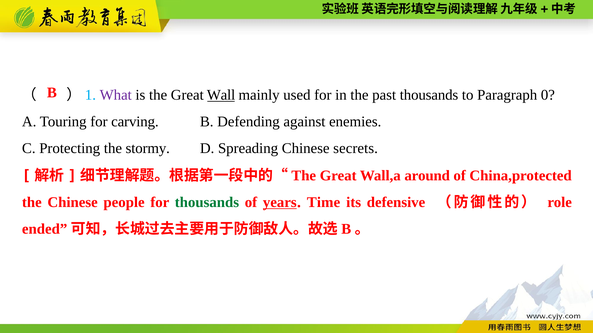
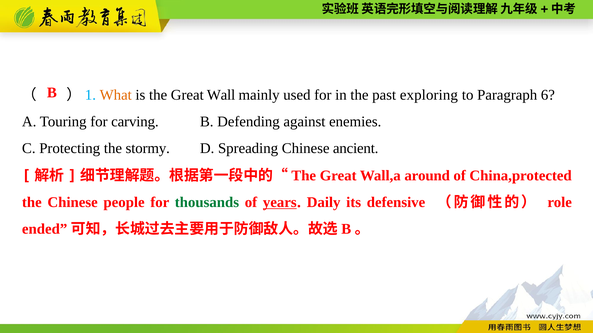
What colour: purple -> orange (116, 95)
Wall underline: present -> none (221, 95)
past thousands: thousands -> exploring (429, 95)
0: 0 -> 6 (548, 95)
secrets: secrets -> ancient (356, 148)
Time: Time -> Daily (324, 203)
